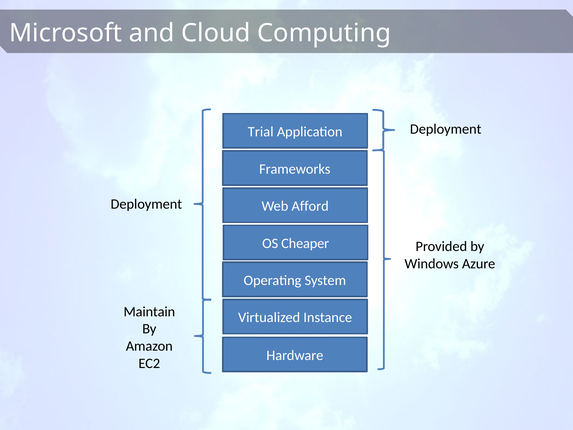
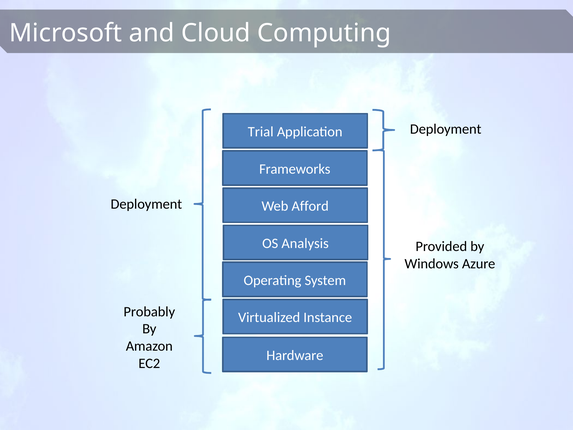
Cheaper: Cheaper -> Analysis (305, 243)
Maintain: Maintain -> Probably (149, 312)
